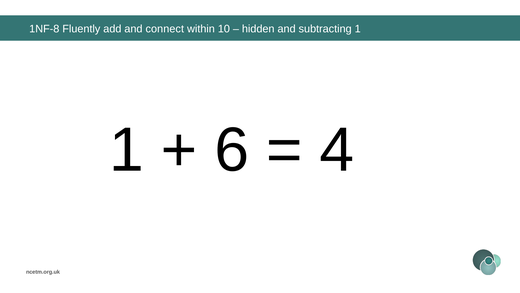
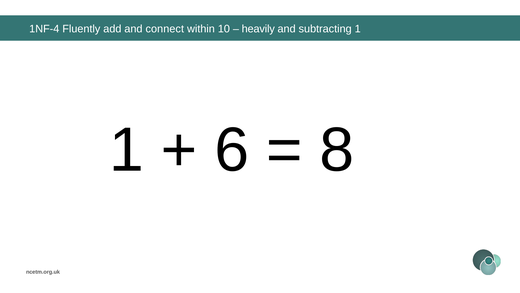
1NF-8: 1NF-8 -> 1NF-4 (44, 29)
hidden: hidden -> heavily (258, 29)
4: 4 -> 8 (337, 150)
